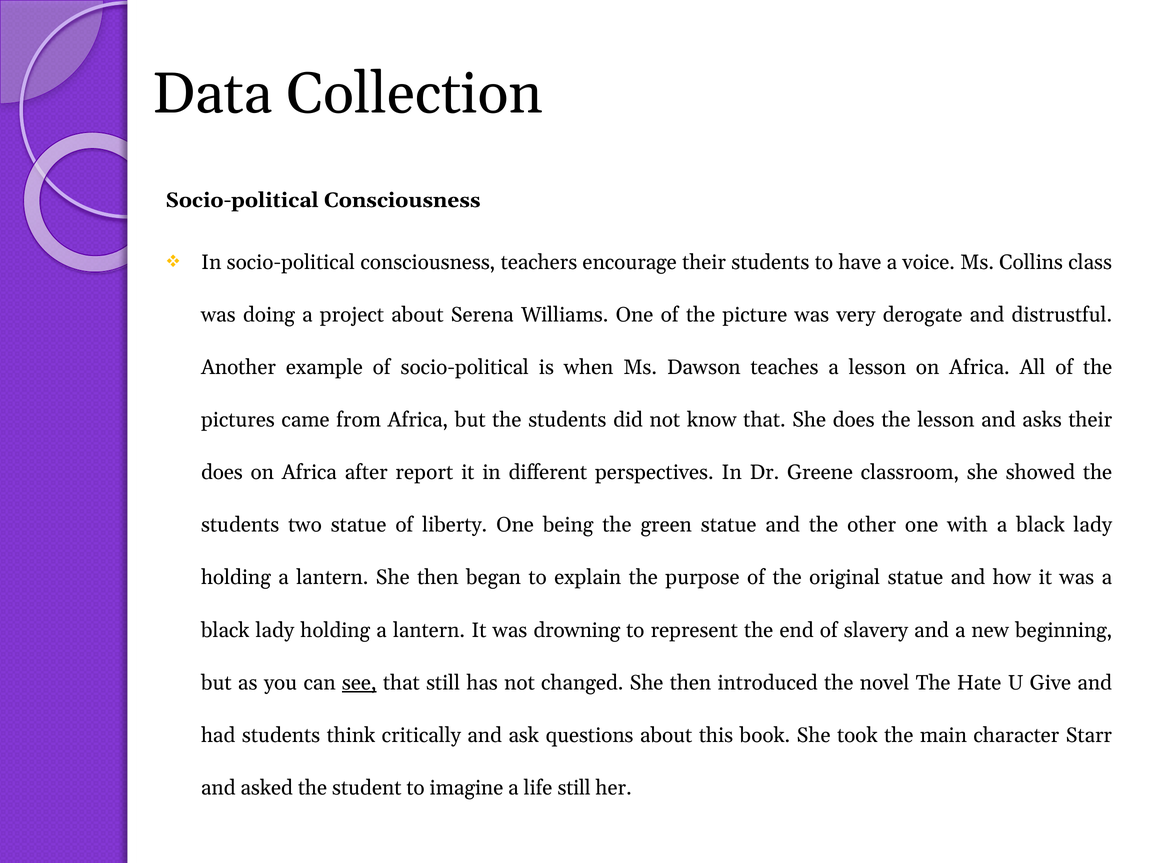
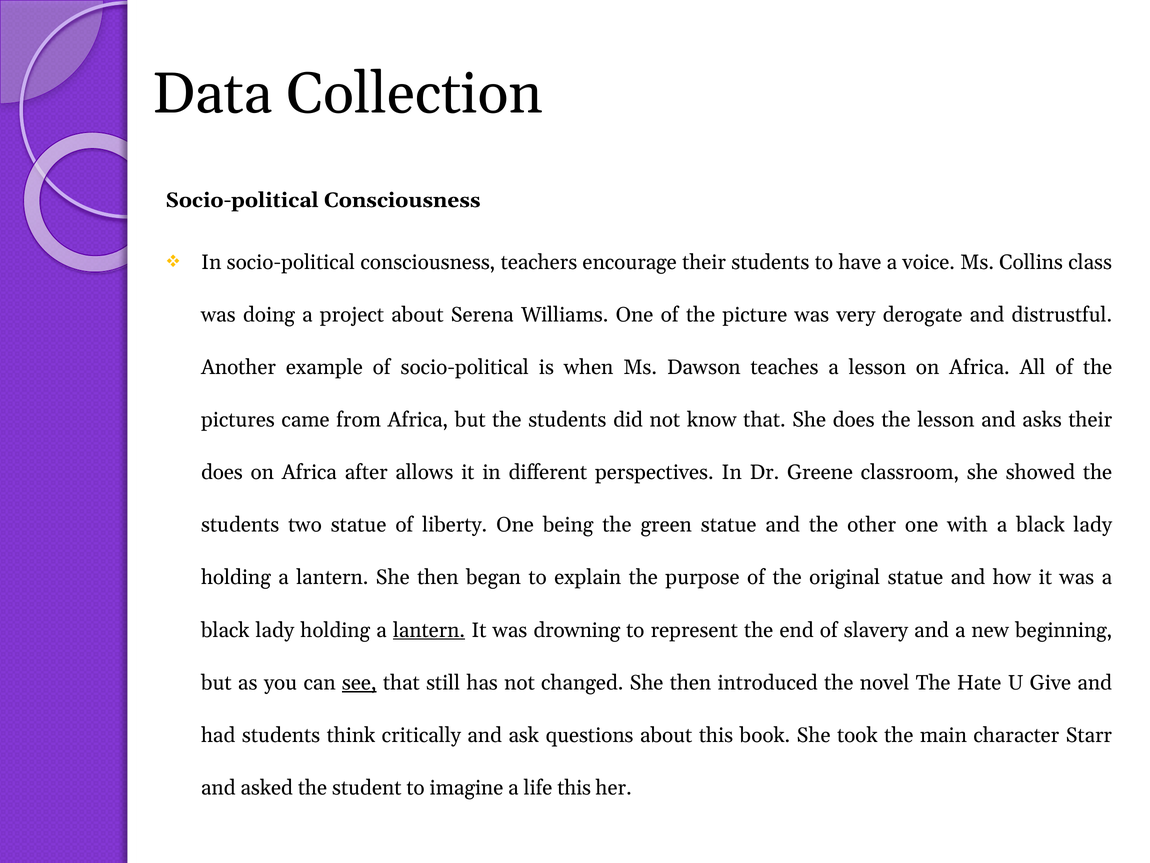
report: report -> allows (424, 472)
lantern underline: none -> present (429, 630)
life still: still -> this (574, 787)
